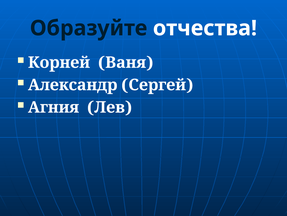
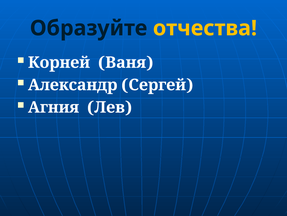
отчества colour: white -> yellow (205, 28)
